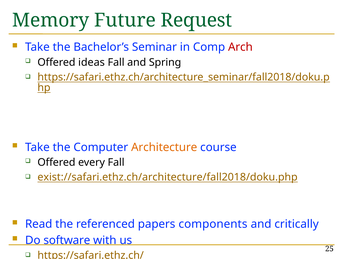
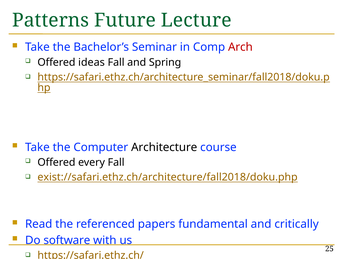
Memory: Memory -> Patterns (51, 20)
Request: Request -> Lecture (196, 20)
Architecture colour: orange -> black (164, 148)
components: components -> fundamental (213, 225)
